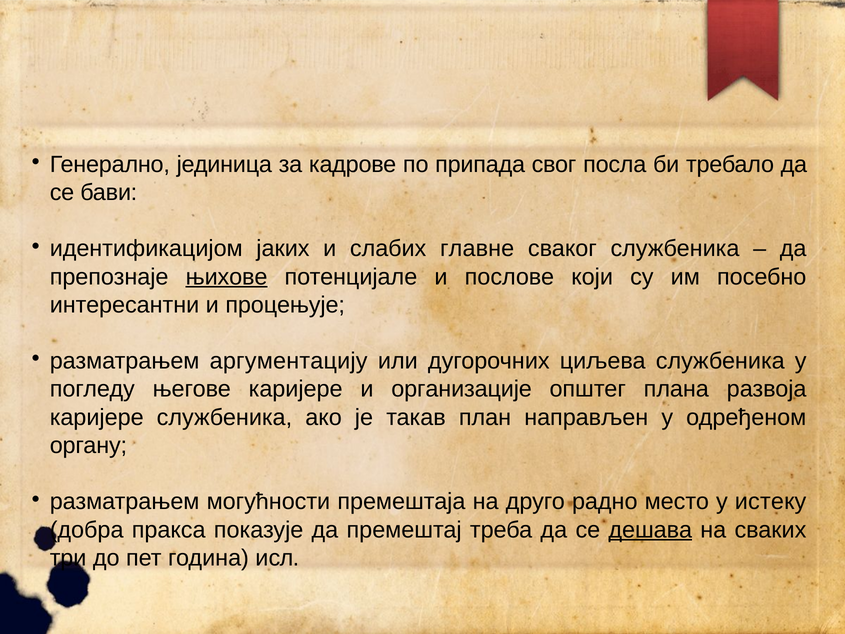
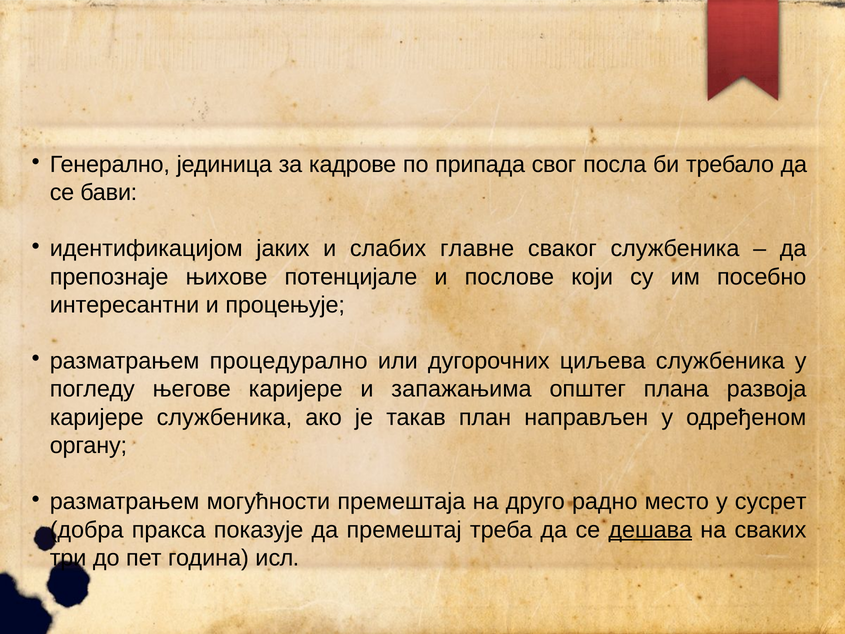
њихове underline: present -> none (227, 277)
аргументацију: аргументацију -> процедурално (289, 361)
организације: организације -> запажањима (461, 389)
истеку: истеку -> сусрет (771, 501)
